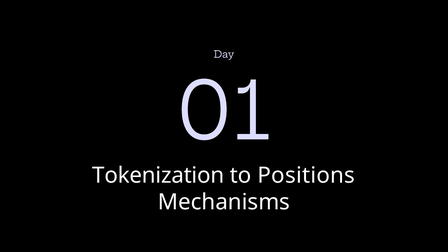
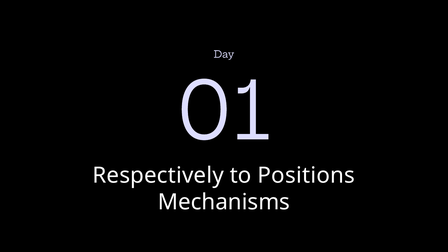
Tokenization: Tokenization -> Respectively (158, 175)
